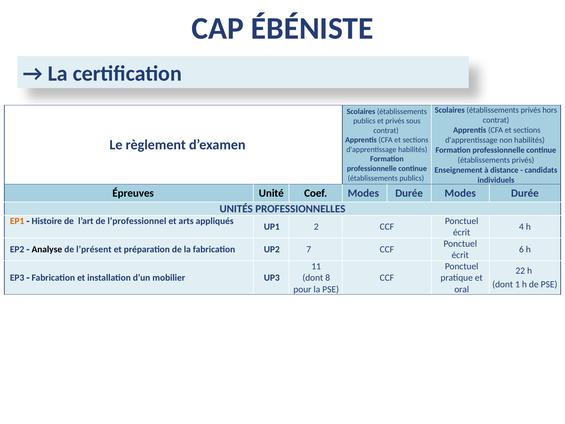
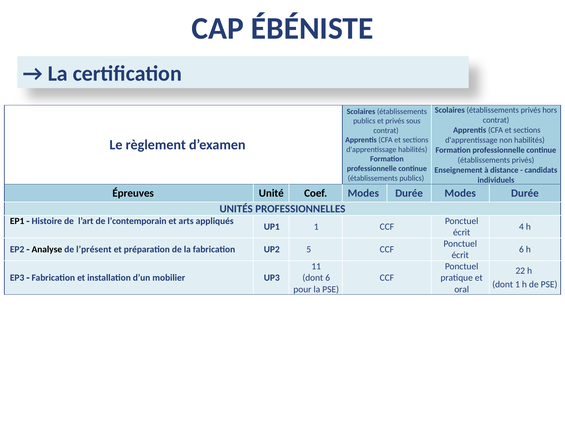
EP1 colour: orange -> black (17, 221)
l’professionnel: l’professionnel -> l’contemporain (137, 221)
UP1 2: 2 -> 1 (316, 227)
7: 7 -> 5 (309, 249)
dont 8: 8 -> 6 (328, 278)
